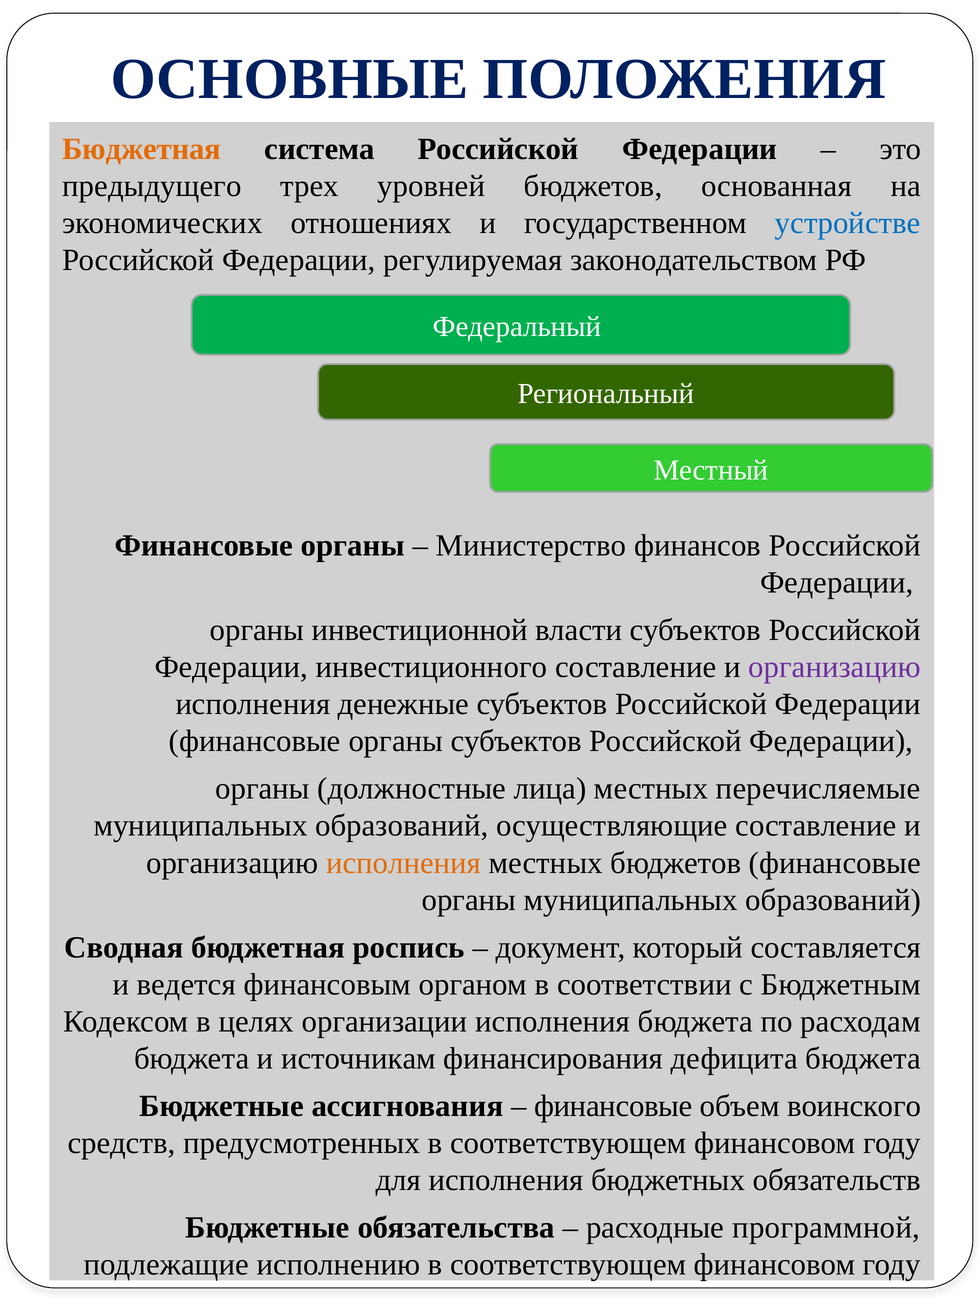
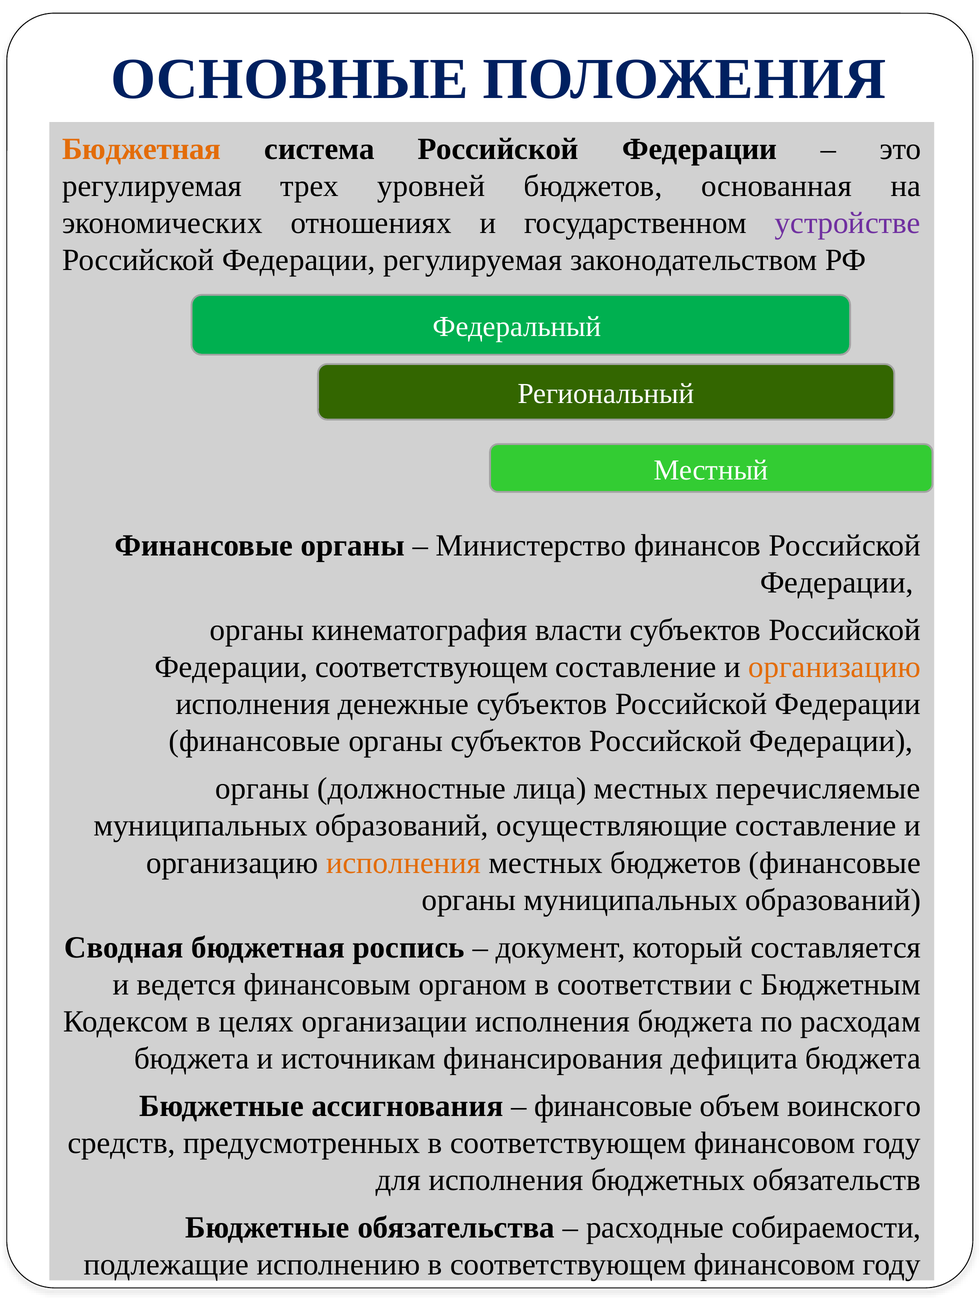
предыдущего: предыдущего -> регулируемая (152, 186)
устройстве colour: blue -> purple (848, 223)
инвестиционной: инвестиционной -> кинематография (420, 630)
Федерации инвестиционного: инвестиционного -> соответствующем (432, 668)
организацию colour: purple -> orange (835, 668)
программной: программной -> собираемости (826, 1228)
